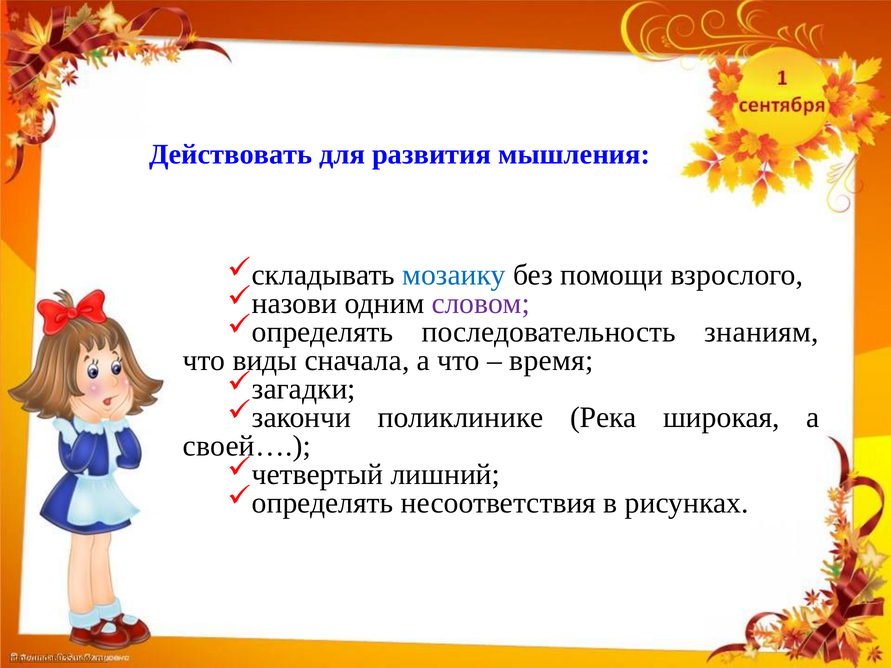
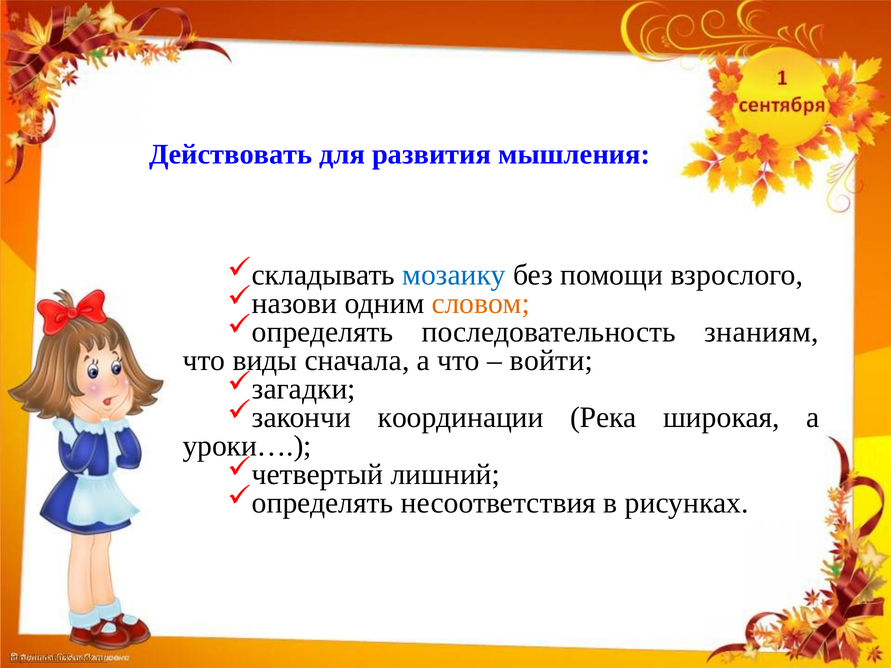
словом colour: purple -> orange (481, 303)
время: время -> войти (551, 360)
поликлинике: поликлинике -> координации (461, 418)
своей…: своей… -> уроки… (247, 446)
